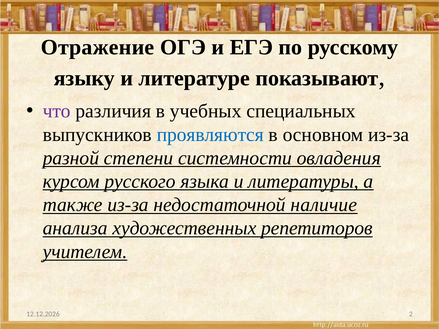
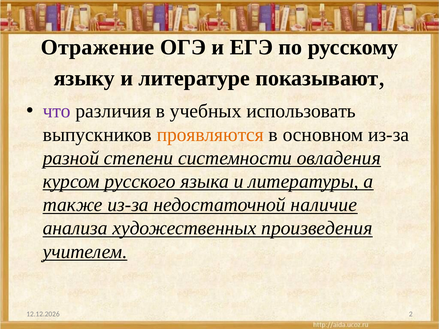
специальных: специальных -> использовать (301, 111)
проявляются colour: blue -> orange (210, 135)
репетиторов: репетиторов -> произведения (317, 228)
